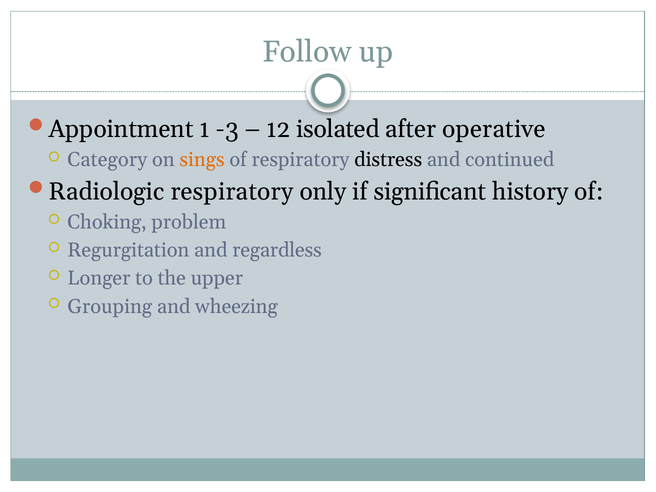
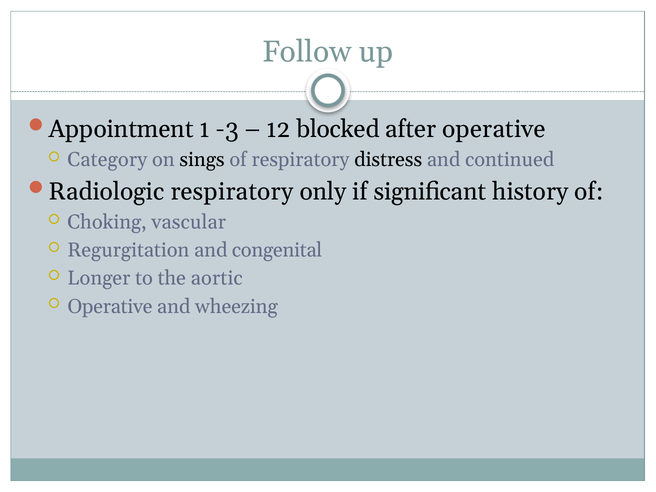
isolated: isolated -> blocked (338, 129)
sings colour: orange -> black (202, 160)
problem: problem -> vascular (189, 222)
regardless: regardless -> congenital (277, 250)
upper: upper -> aortic (217, 278)
Grouping: Grouping -> Operative (110, 306)
